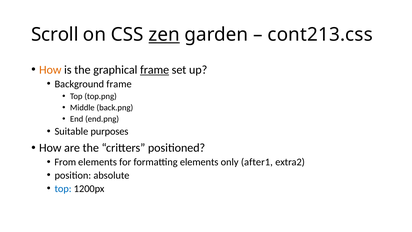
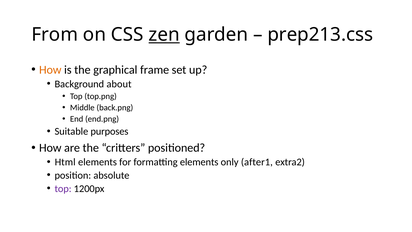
Scroll: Scroll -> From (55, 35)
cont213.css: cont213.css -> prep213.css (320, 35)
frame underline: present -> none (155, 70)
Background frame: frame -> about (119, 84)
From: From -> Html (65, 162)
top colour: blue -> purple (63, 188)
